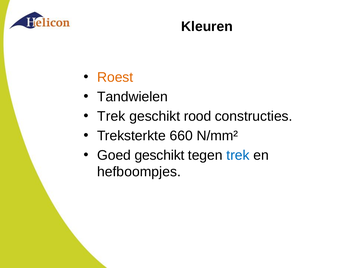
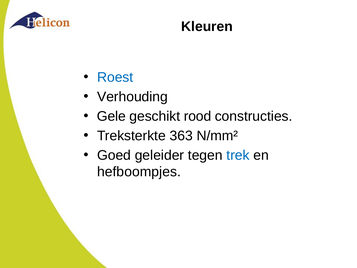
Roest colour: orange -> blue (115, 77)
Tandwielen: Tandwielen -> Verhouding (132, 97)
Trek: Trek -> Gele (111, 116)
660: 660 -> 363 (181, 136)
Goed geschikt: geschikt -> geleider (159, 155)
